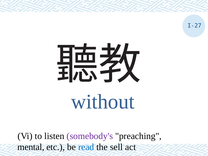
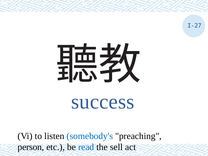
without: without -> success (103, 102)
somebody's colour: purple -> blue (90, 136)
mental: mental -> person (31, 147)
